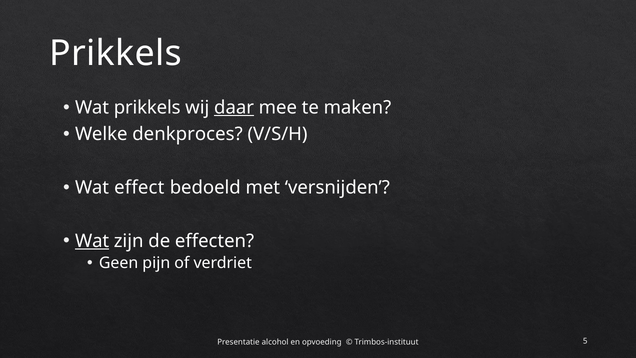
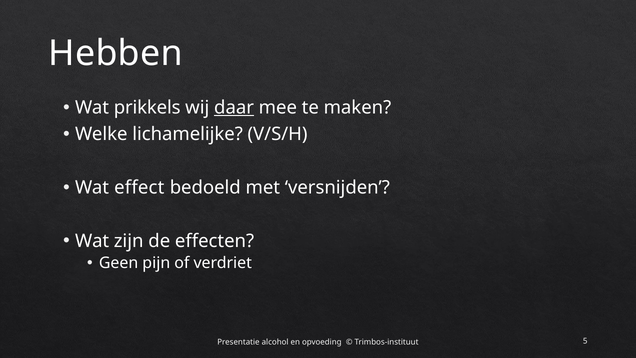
Prikkels: Prikkels -> Hebben (116, 53)
denkproces: denkproces -> lichamelijke (188, 134)
Wat underline: present -> none (92, 241)
